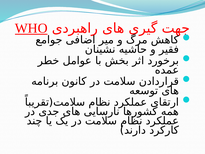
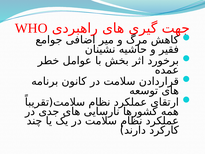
WHO underline: present -> none (31, 28)
